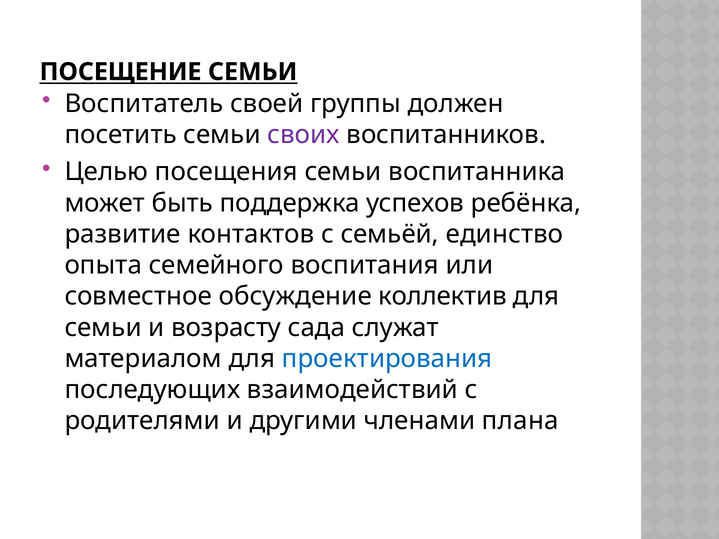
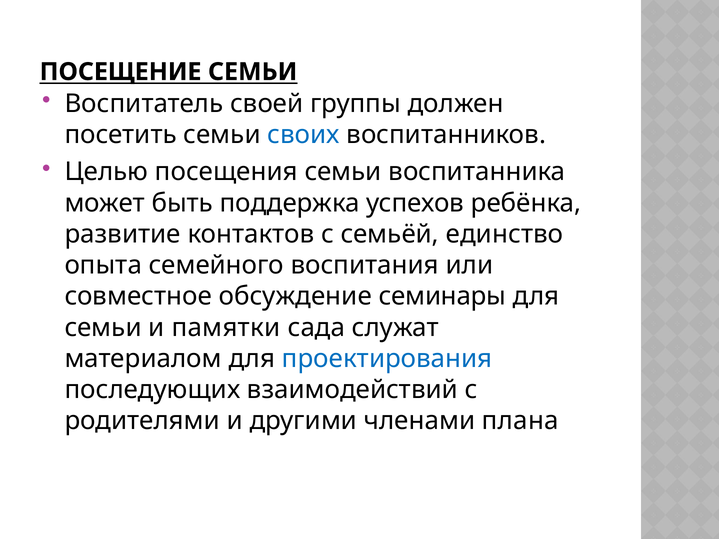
своих colour: purple -> blue (303, 135)
коллектив: коллектив -> семинары (442, 297)
возрасту: возрасту -> памятки (226, 328)
